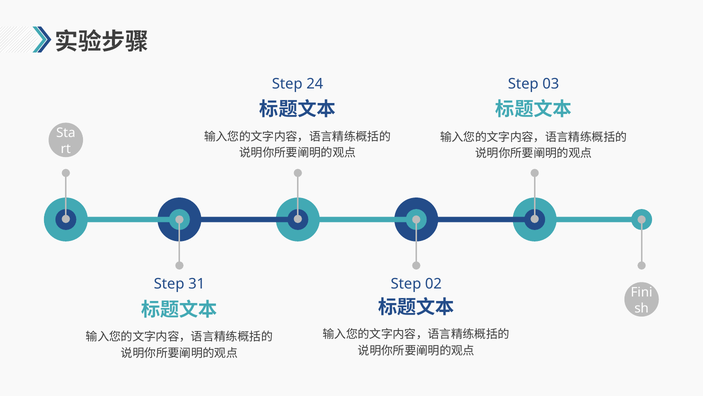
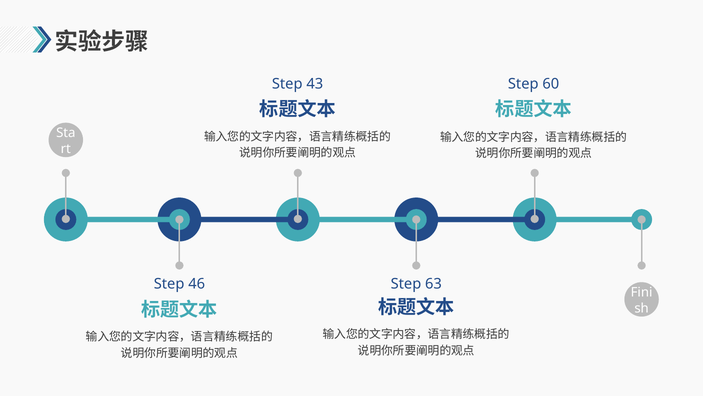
24: 24 -> 43 (315, 84)
03: 03 -> 60 (551, 84)
02: 02 -> 63 (433, 283)
31: 31 -> 46 (197, 283)
